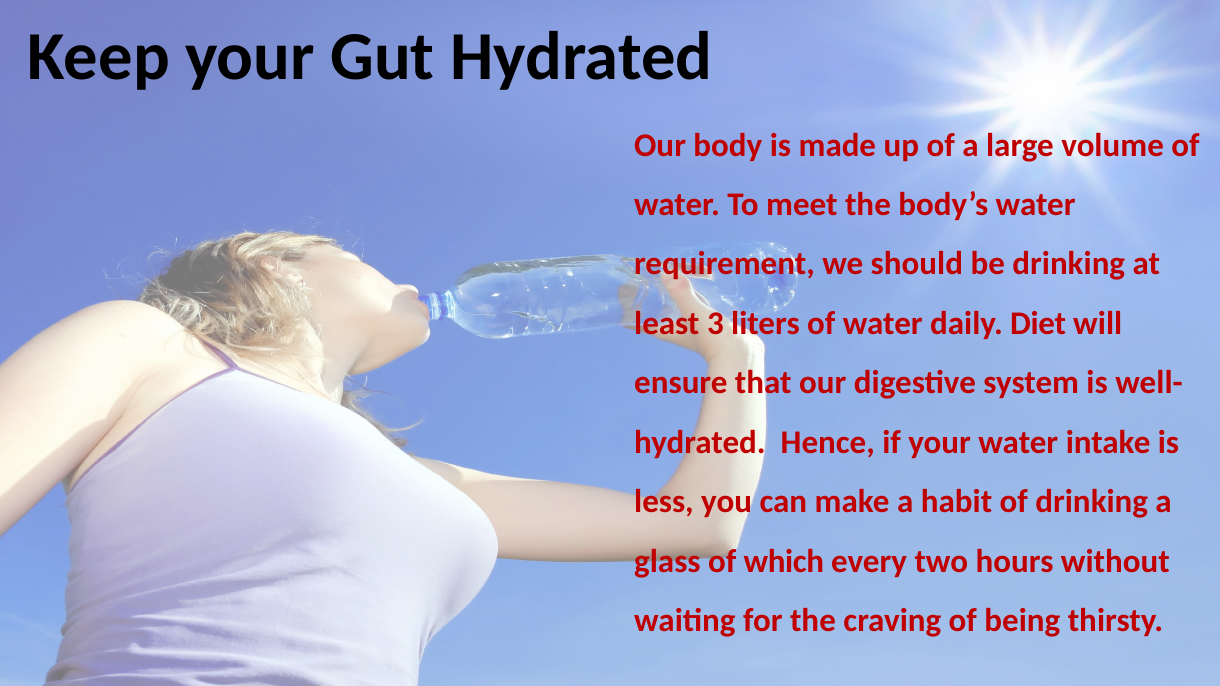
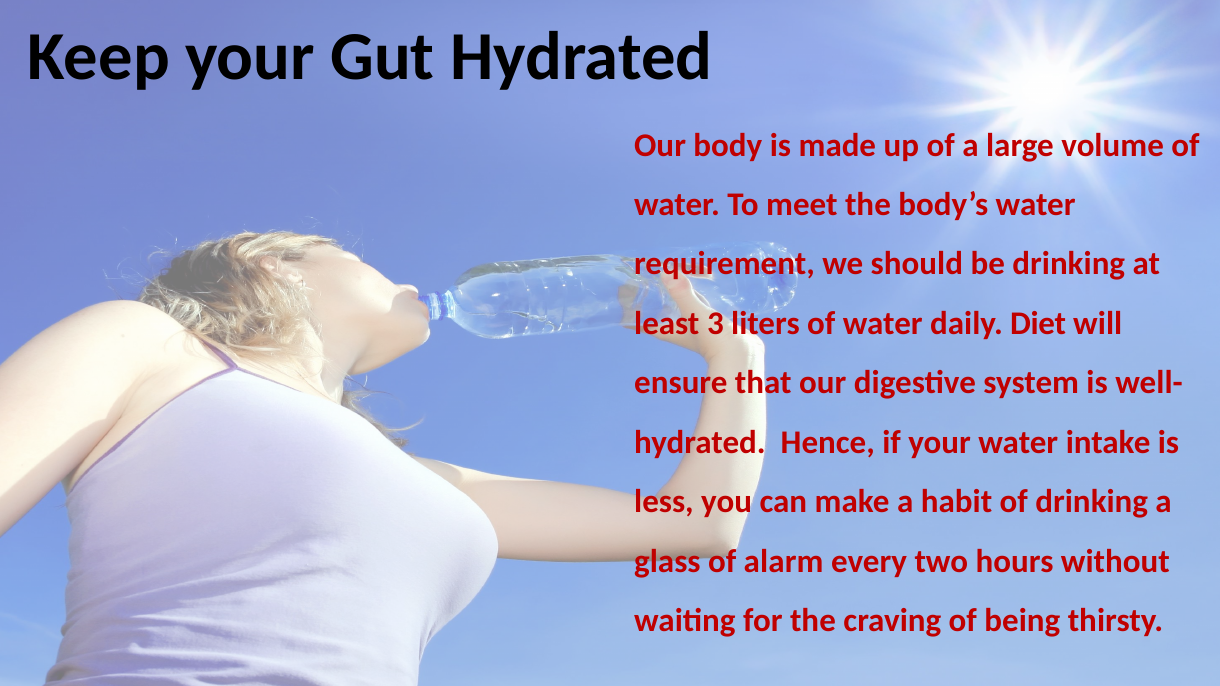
which: which -> alarm (784, 562)
